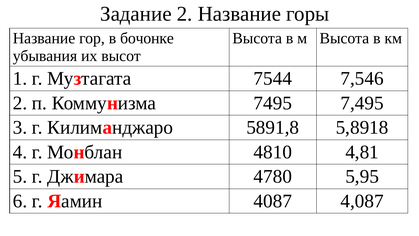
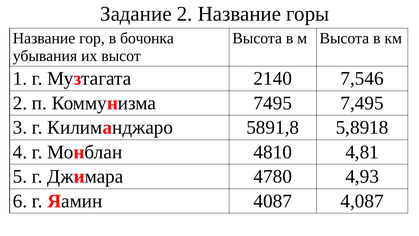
бочонке: бочонке -> бочонка (147, 38)
7544: 7544 -> 2140 (273, 79)
5,95: 5,95 -> 4,93 (362, 176)
